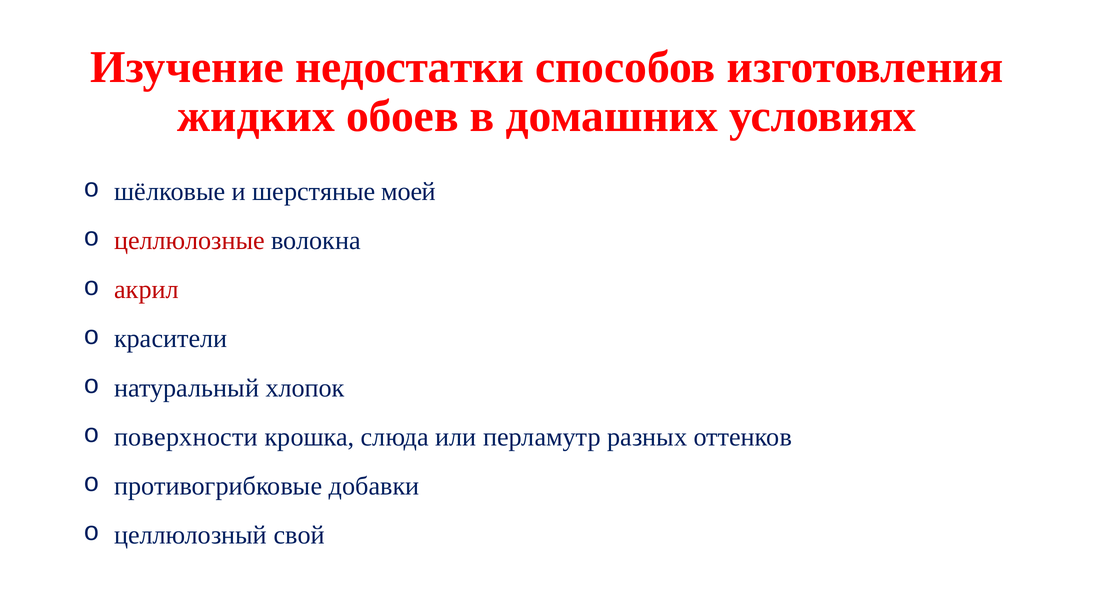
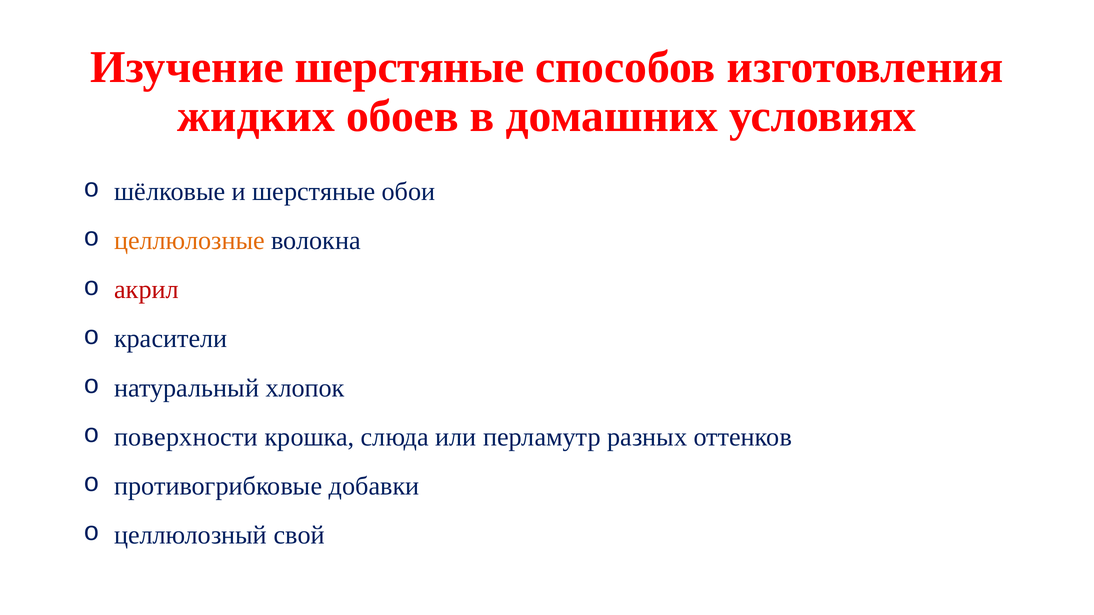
Изучение недостатки: недостатки -> шерстяные (410, 67)
моей: моей -> обои (409, 192)
целлюлозные colour: red -> orange (189, 241)
